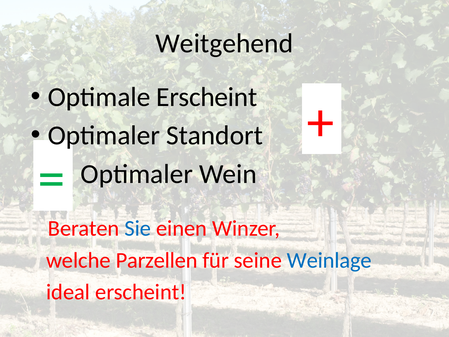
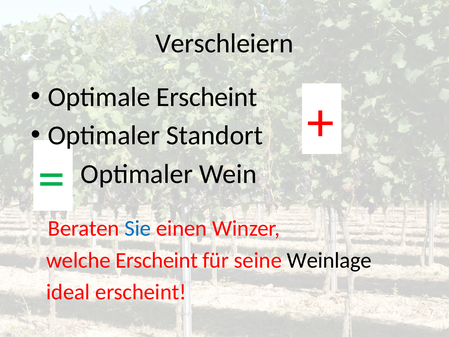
Weitgehend: Weitgehend -> Verschleiern (224, 43)
welche Parzellen: Parzellen -> Erscheint (157, 260)
Weinlage colour: blue -> black (329, 260)
